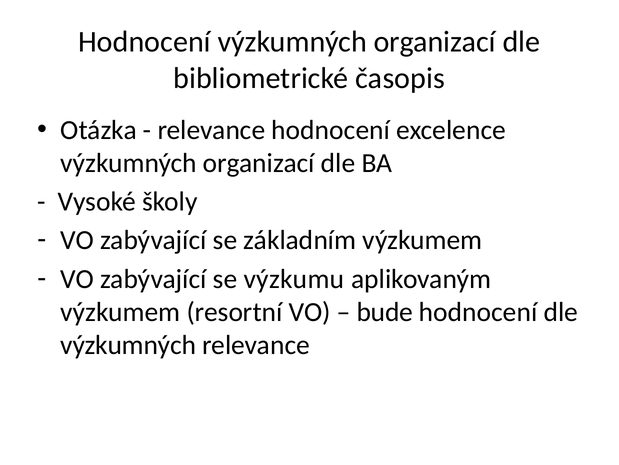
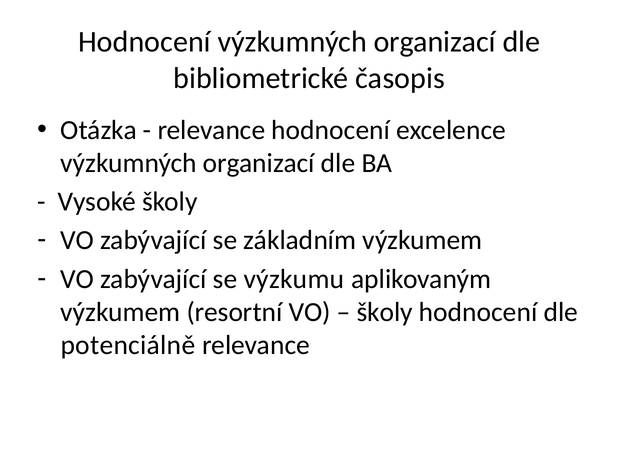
bude: bude -> školy (385, 311)
výzkumných: výzkumných -> potenciálně (128, 345)
